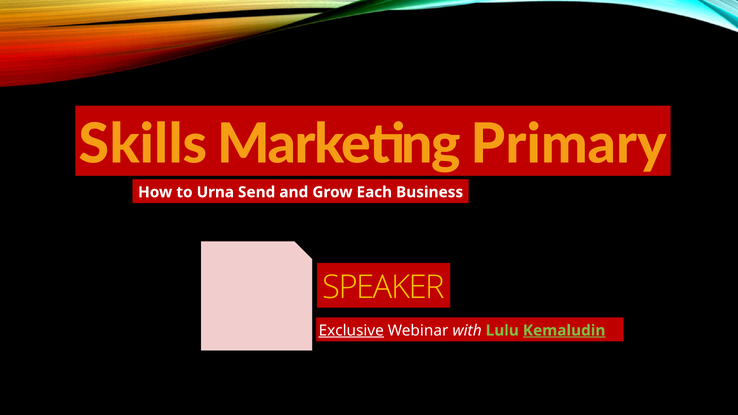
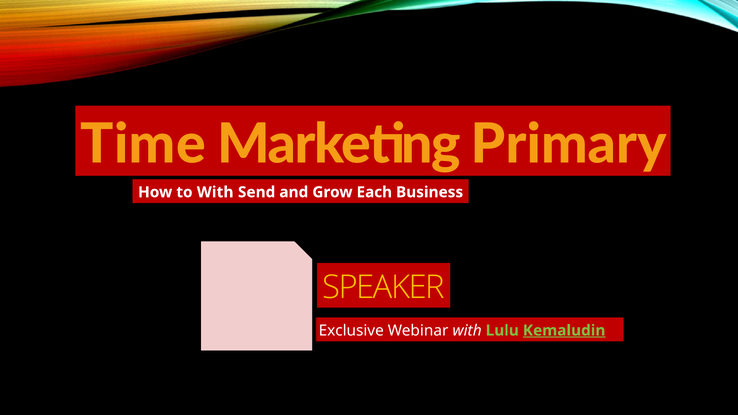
Skills: Skills -> Time (143, 145)
to Urna: Urna -> With (215, 192)
Exclusive underline: present -> none (351, 331)
